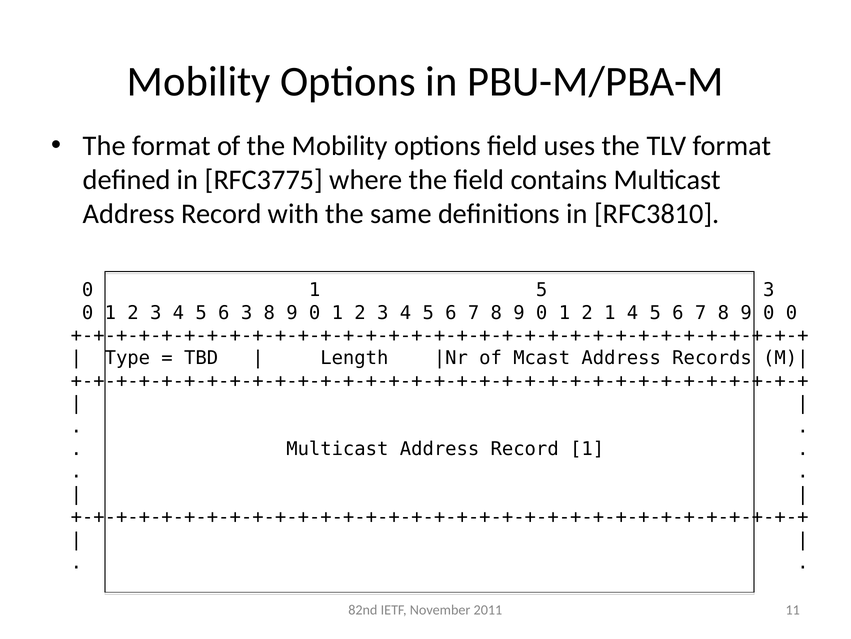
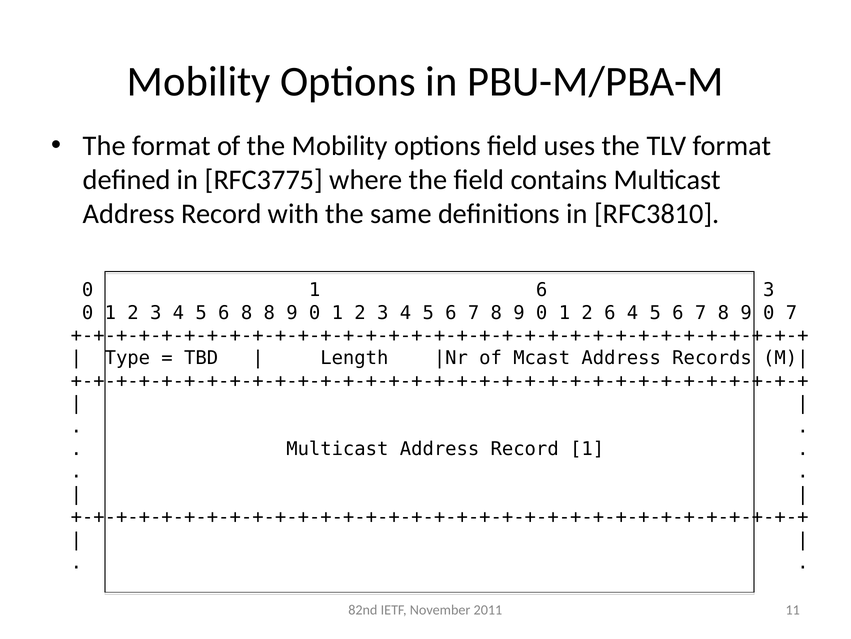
1 5: 5 -> 6 (542, 290)
6 3: 3 -> 8 (247, 312)
2 1: 1 -> 6 (610, 312)
0 0: 0 -> 7 (791, 312)
